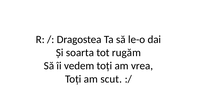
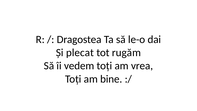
soarta: soarta -> plecat (80, 53)
scut: scut -> bine (111, 79)
